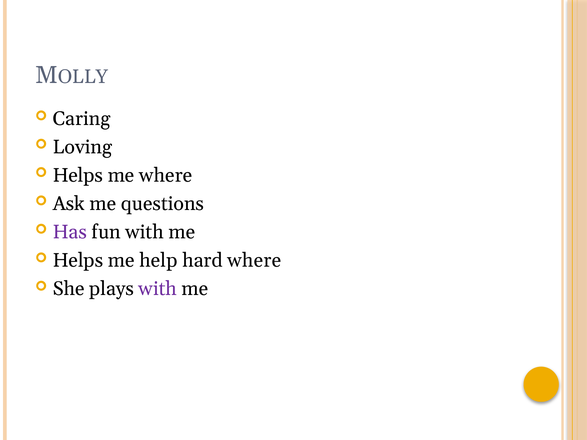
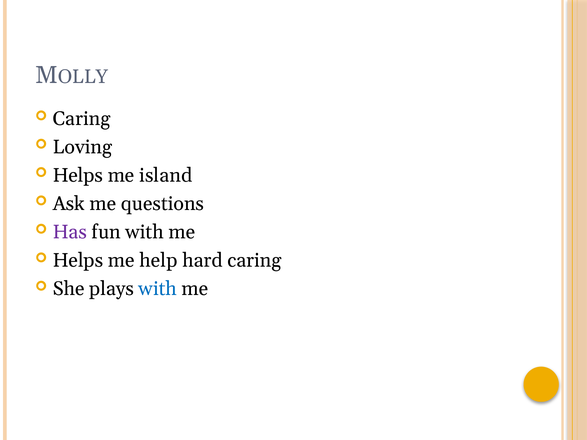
me where: where -> island (166, 175)
hard where: where -> caring (255, 261)
with colour: purple -> blue (158, 289)
